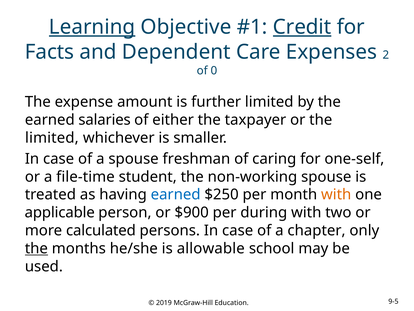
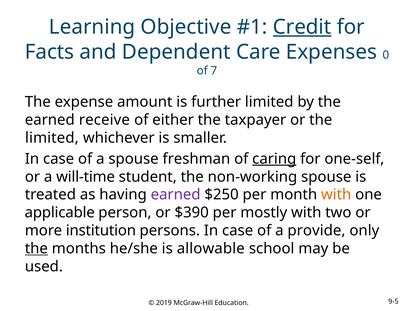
Learning underline: present -> none (92, 27)
2: 2 -> 0 (386, 55)
0: 0 -> 7 (214, 71)
salaries: salaries -> receive (104, 120)
caring underline: none -> present (274, 159)
file-time: file-time -> will-time (86, 176)
earned colour: blue -> purple (176, 194)
$900: $900 -> $390 (192, 212)
during: during -> mostly (264, 212)
calculated: calculated -> institution (101, 230)
chapter: chapter -> provide (316, 230)
